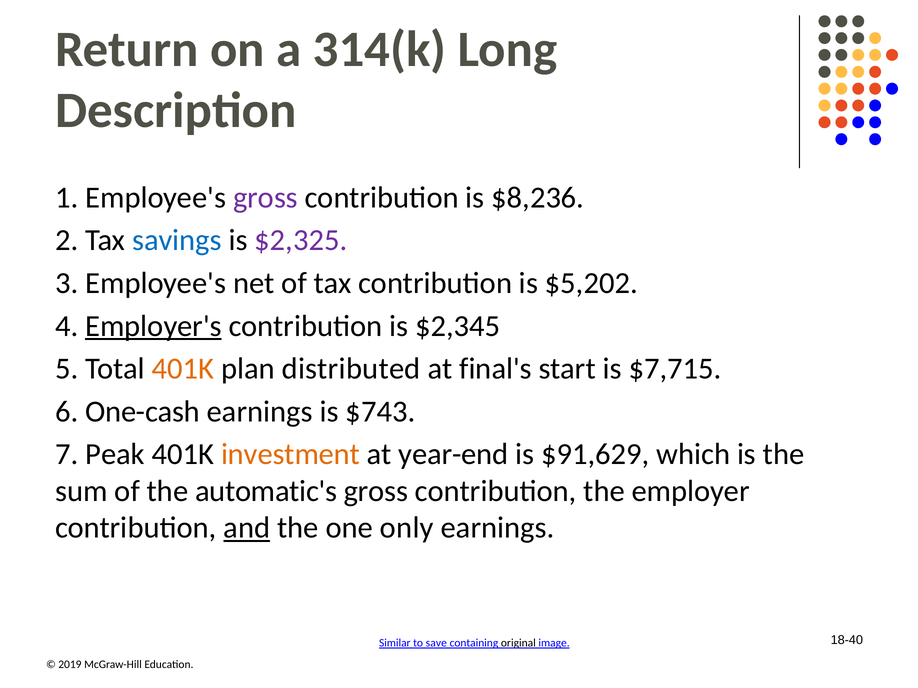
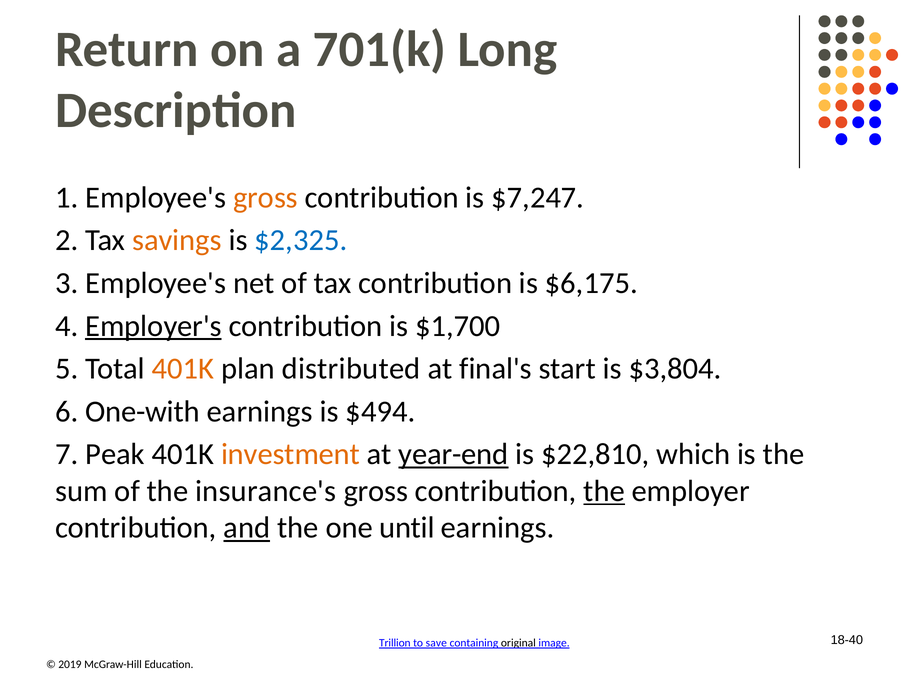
314(k: 314(k -> 701(k (380, 49)
gross colour: purple -> orange (266, 198)
$8,236: $8,236 -> $7,247 (538, 198)
savings colour: blue -> orange (177, 241)
$2,325 colour: purple -> blue (301, 241)
$5,202: $5,202 -> $6,175 (591, 283)
$2,345: $2,345 -> $1,700 (458, 326)
$7,715: $7,715 -> $3,804 (675, 369)
One-cash: One-cash -> One-with (143, 412)
$743: $743 -> $494 (380, 412)
year-end underline: none -> present (453, 455)
$91,629: $91,629 -> $22,810 (595, 455)
automatic's: automatic's -> insurance's (266, 491)
the underline: none -> present (604, 491)
only: only -> until (407, 528)
Similar: Similar -> Trillion (395, 643)
